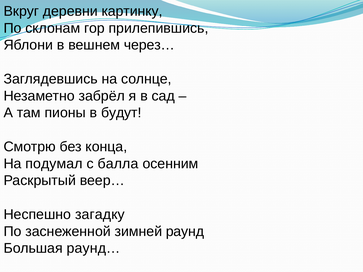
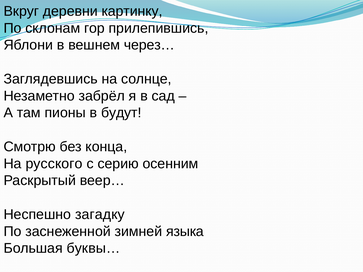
подумал: подумал -> русского (54, 164)
балла: балла -> серию (118, 164)
раунд: раунд -> языка (185, 232)
раунд…: раунд… -> буквы… (93, 249)
